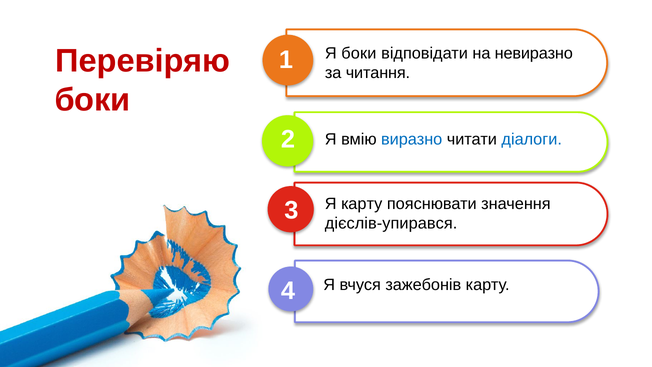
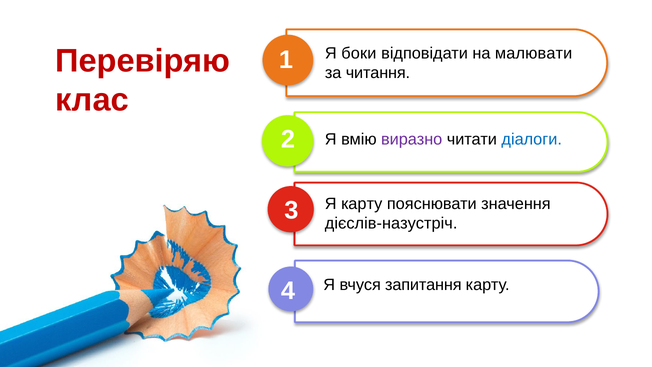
невиразно: невиразно -> малювати (534, 53)
боки: боки -> клас (92, 100)
виразно colour: blue -> purple (412, 139)
дієслів-упирався: дієслів-упирався -> дієслів-назустріч (391, 223)
зажебонів: зажебонів -> запитання (423, 285)
